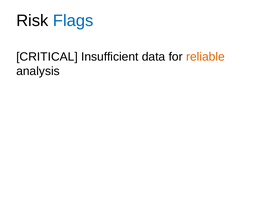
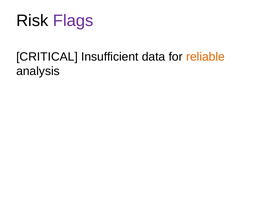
Flags colour: blue -> purple (73, 21)
